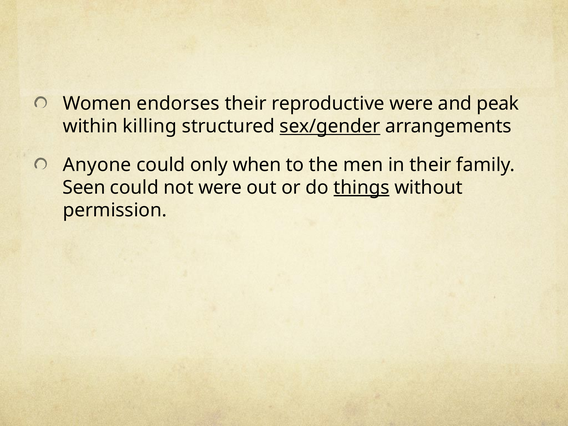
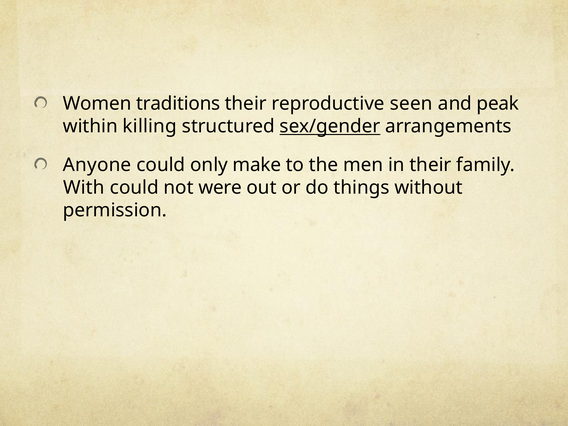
endorses: endorses -> traditions (178, 104)
reproductive were: were -> seen (411, 104)
when: when -> make (257, 165)
Seen: Seen -> With (84, 188)
things underline: present -> none (362, 188)
